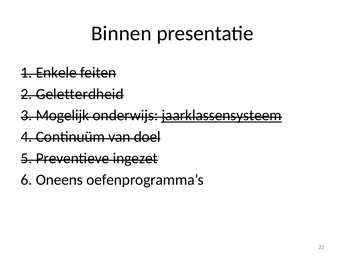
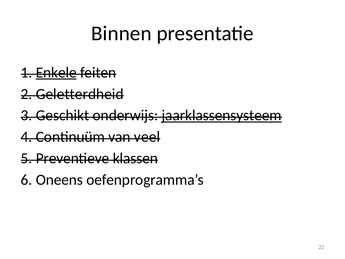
Enkele underline: none -> present (56, 72)
Mogelijk: Mogelijk -> Geschikt (62, 115)
doel: doel -> veel (147, 137)
ingezet: ingezet -> klassen (135, 158)
